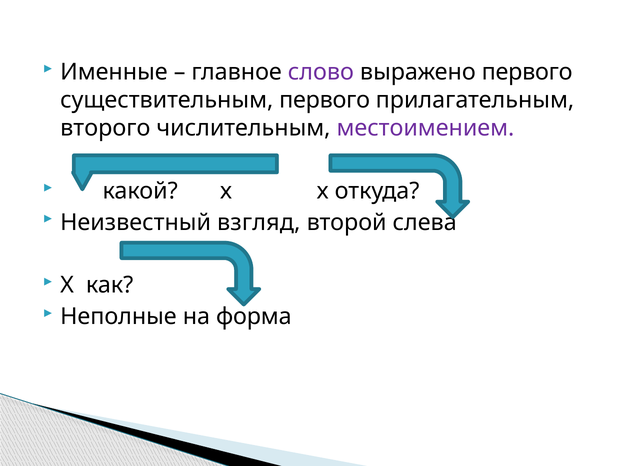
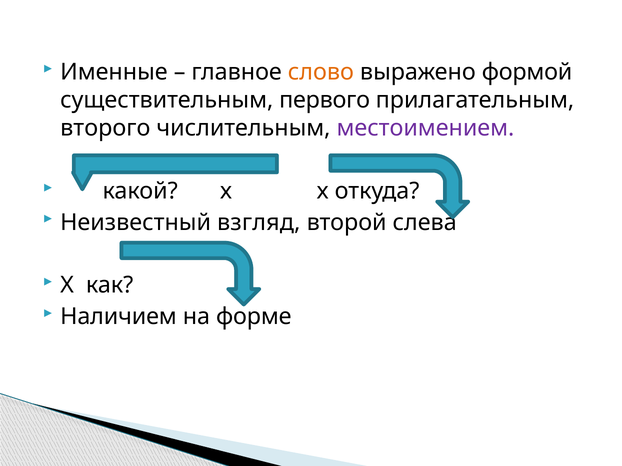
слово colour: purple -> orange (321, 72)
выражено первого: первого -> формой (527, 72)
Неполные: Неполные -> Наличием (118, 317)
форма: форма -> форме (254, 317)
